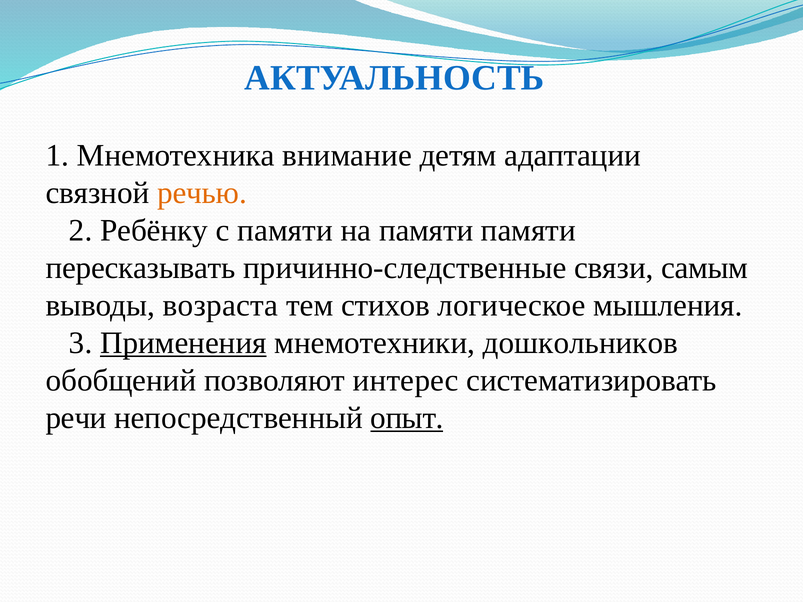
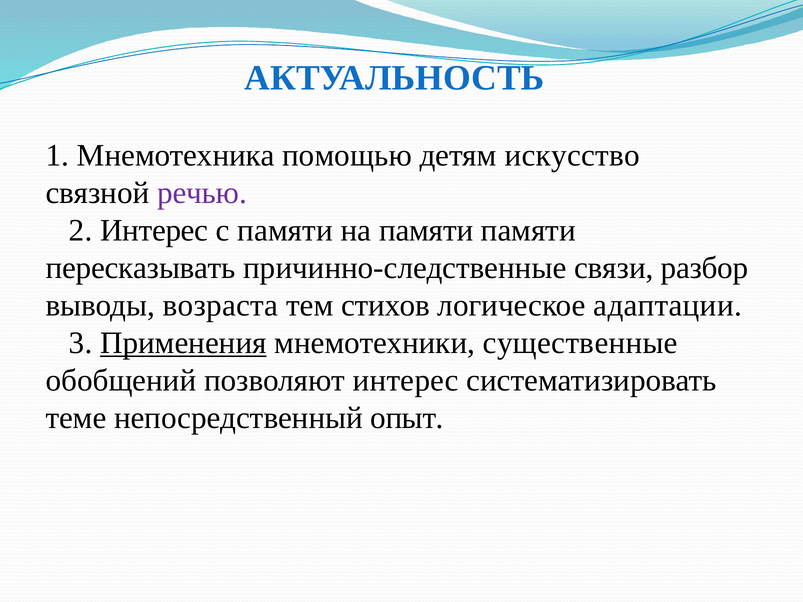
внимание: внимание -> помощью (347, 155)
адаптации: адаптации -> искусство (572, 155)
речью colour: orange -> purple (202, 193)
2 Ребёнку: Ребёнку -> Интерес (154, 230)
самым: самым -> разбор (705, 268)
мышления: мышления -> адаптации (668, 305)
дошкольников: дошкольников -> существенные (580, 343)
речи: речи -> теме (76, 418)
опыт underline: present -> none (407, 418)
